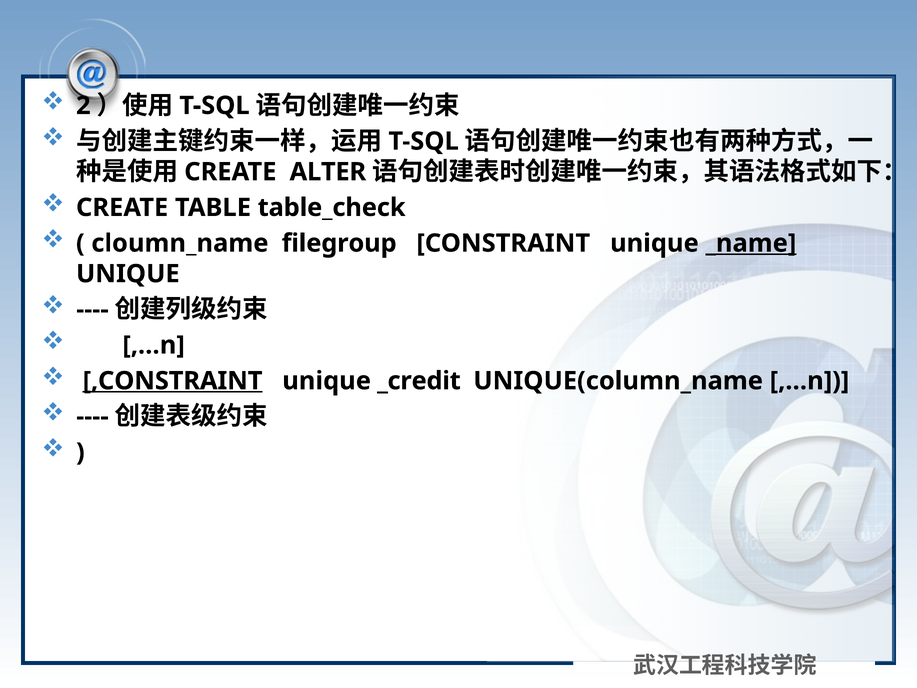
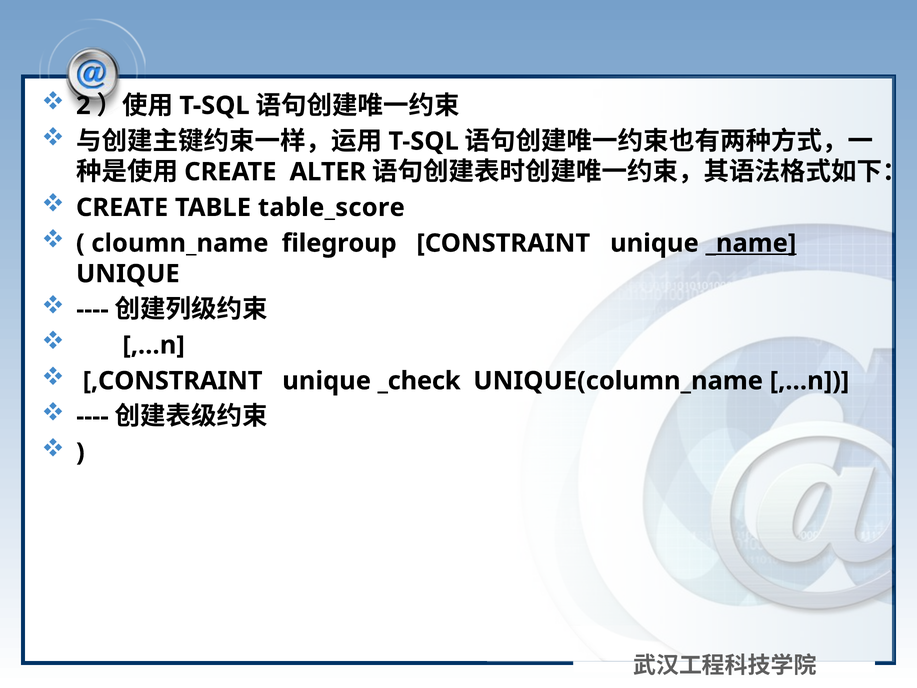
table_check: table_check -> table_score (331, 207)
,CONSTRAINT underline: present -> none (173, 381)
_credit: _credit -> _check (419, 381)
